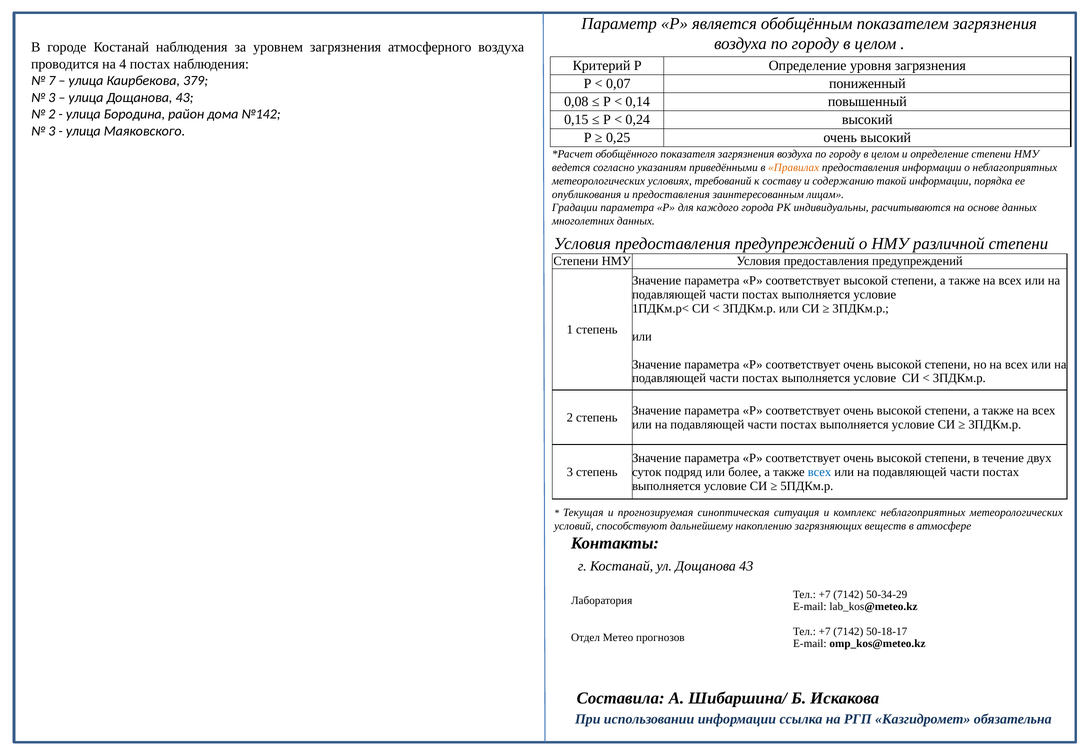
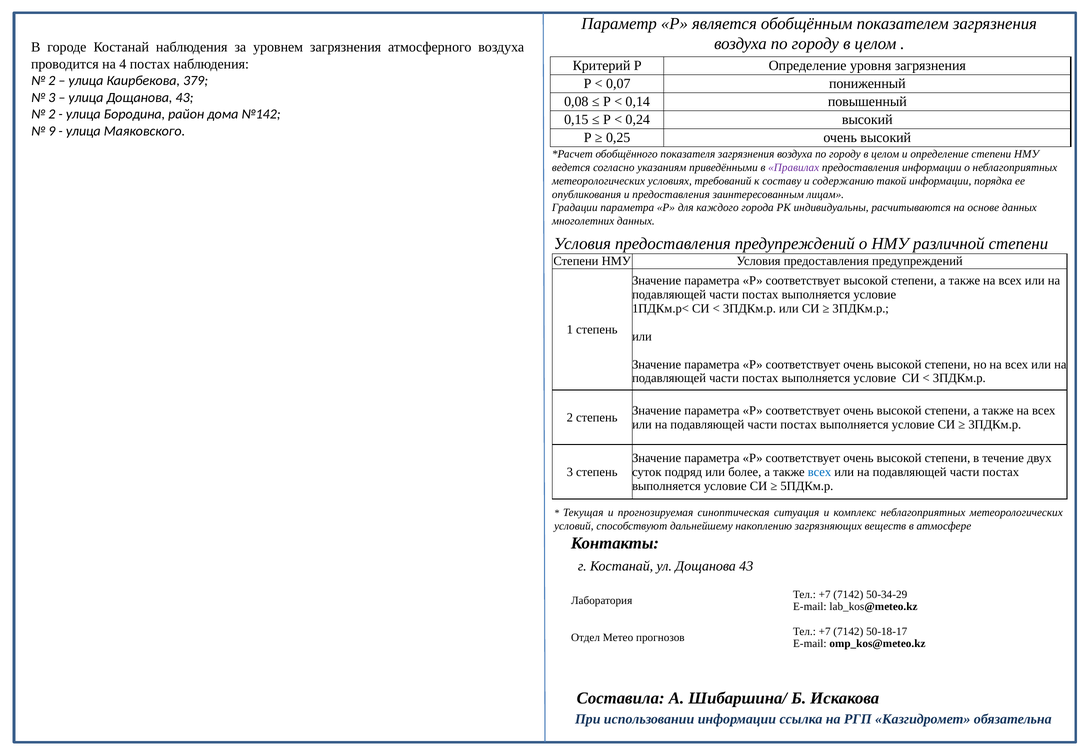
7: 7 -> 2 (52, 81)
3: 3 -> 9 (52, 131)
Правилах colour: orange -> purple (794, 167)
